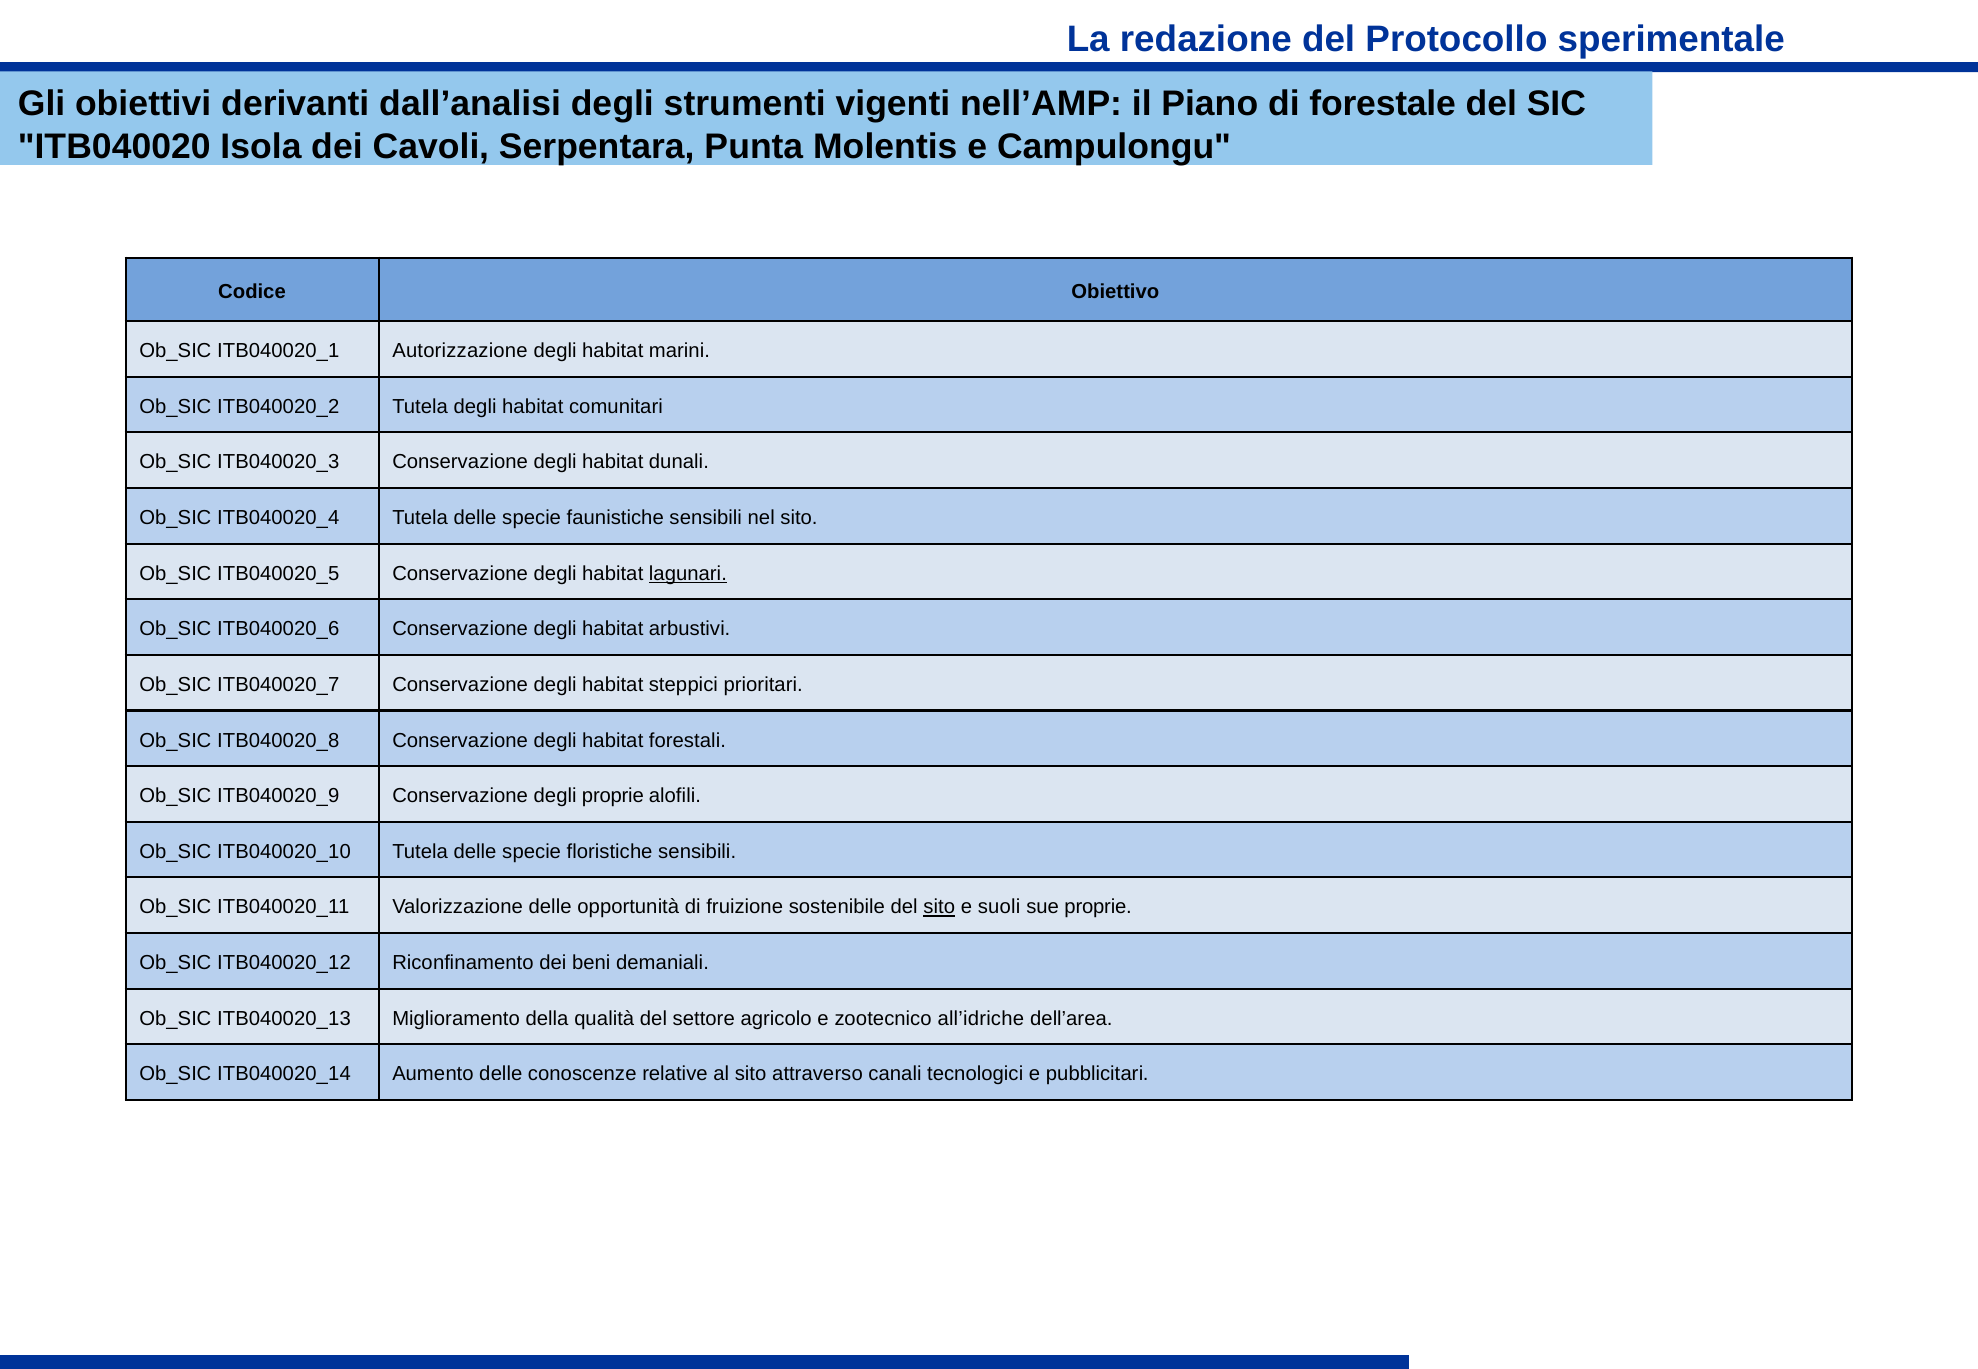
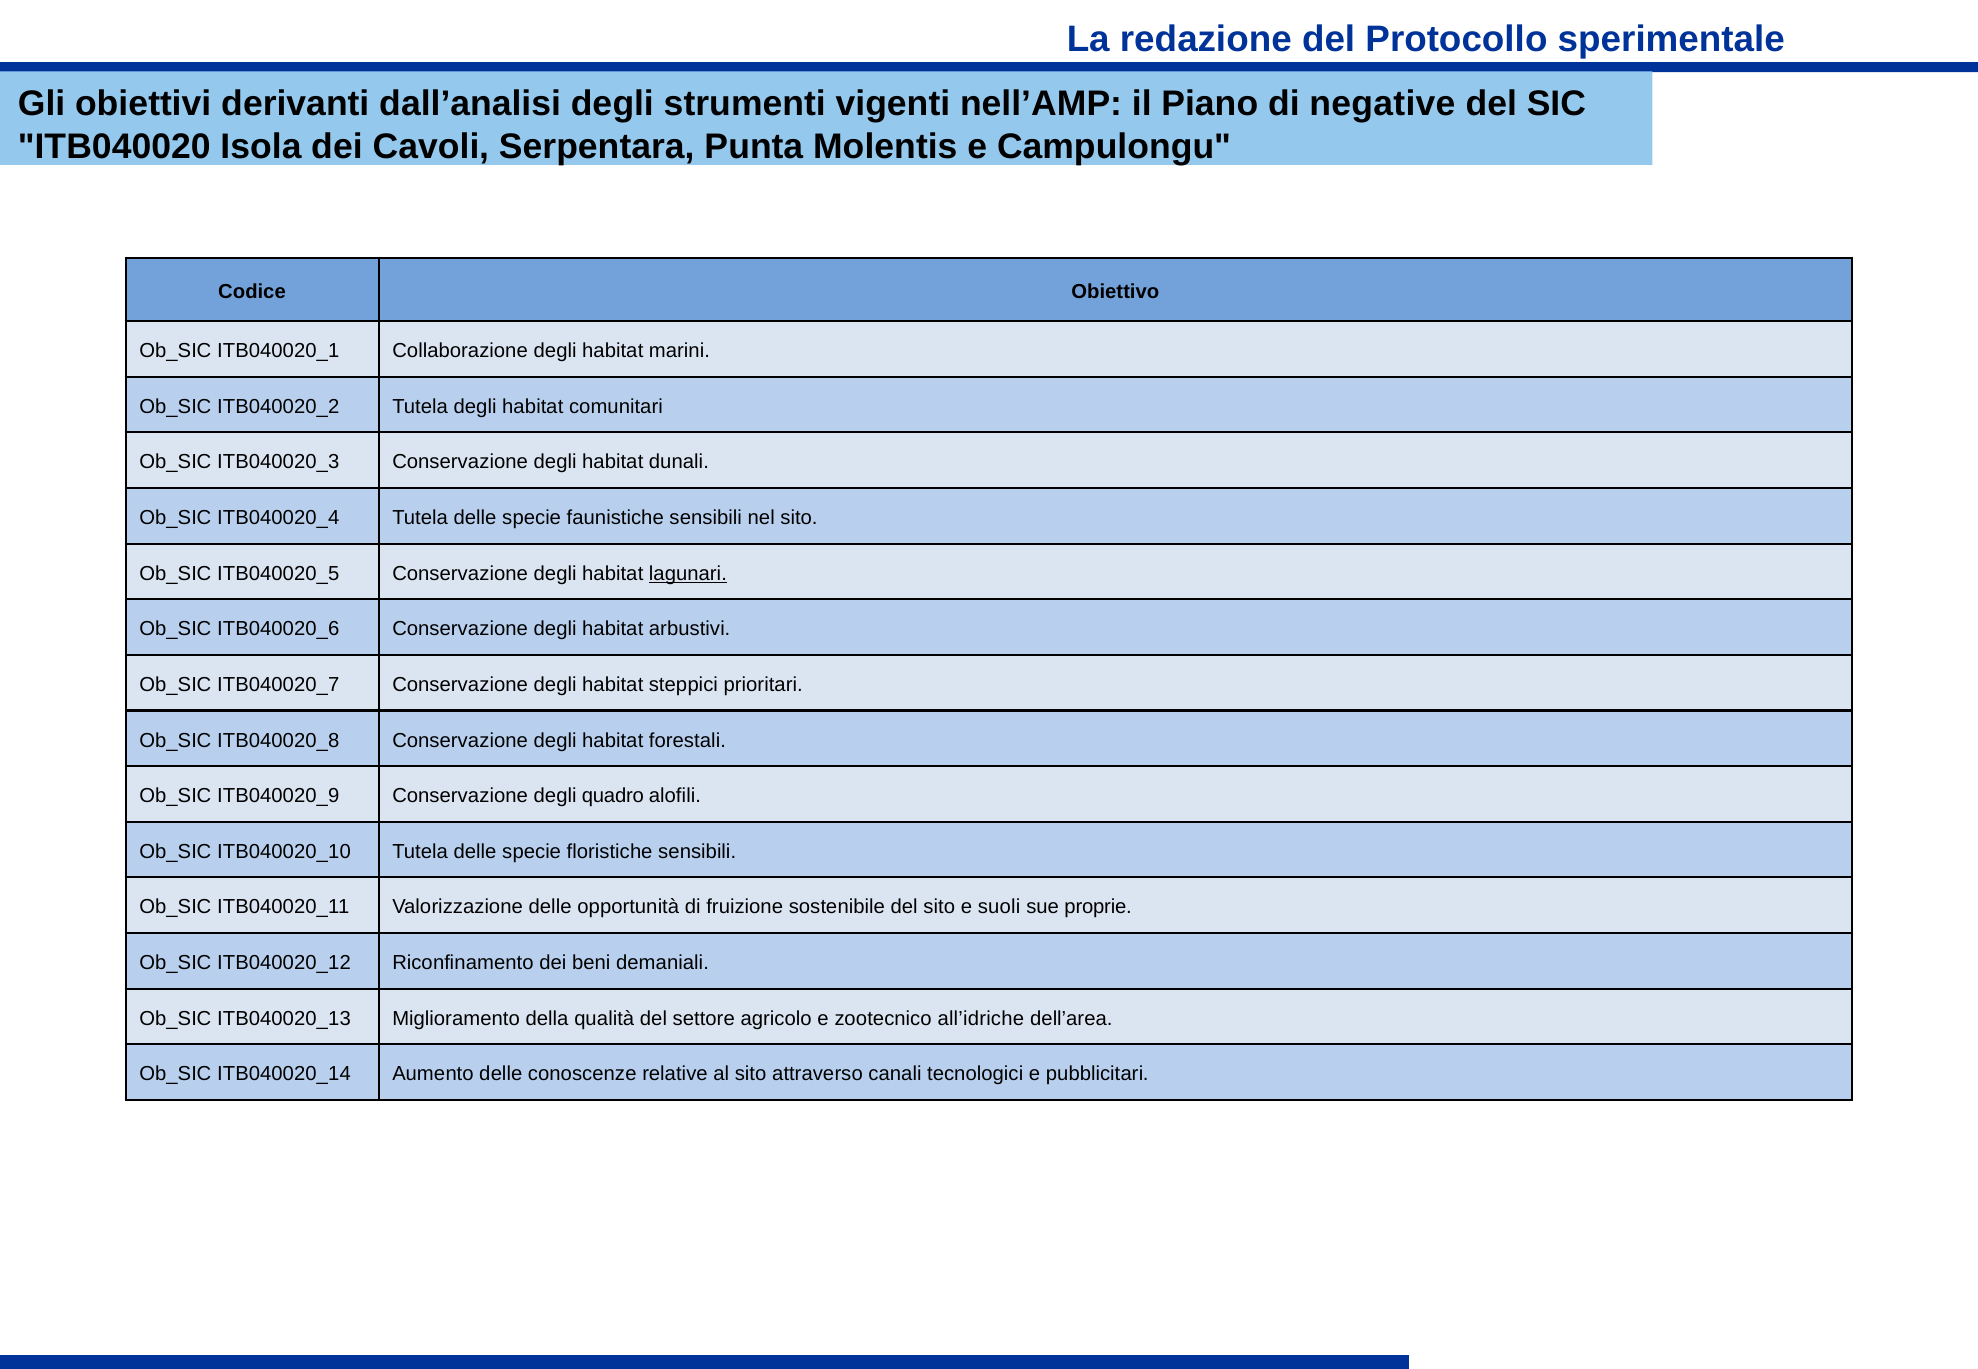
forestale: forestale -> negative (1382, 104)
Autorizzazione: Autorizzazione -> Collaborazione (460, 351)
degli proprie: proprie -> quadro (613, 796)
sito underline: present -> none (939, 908)
